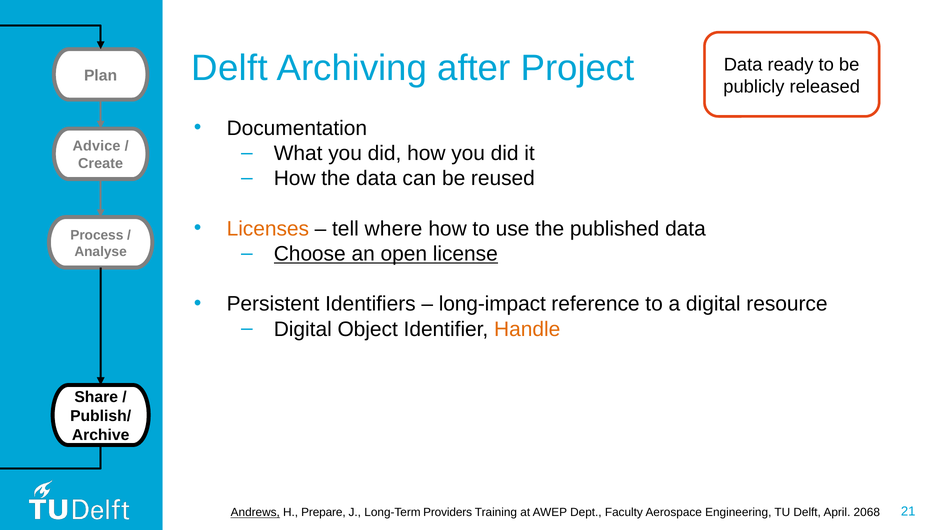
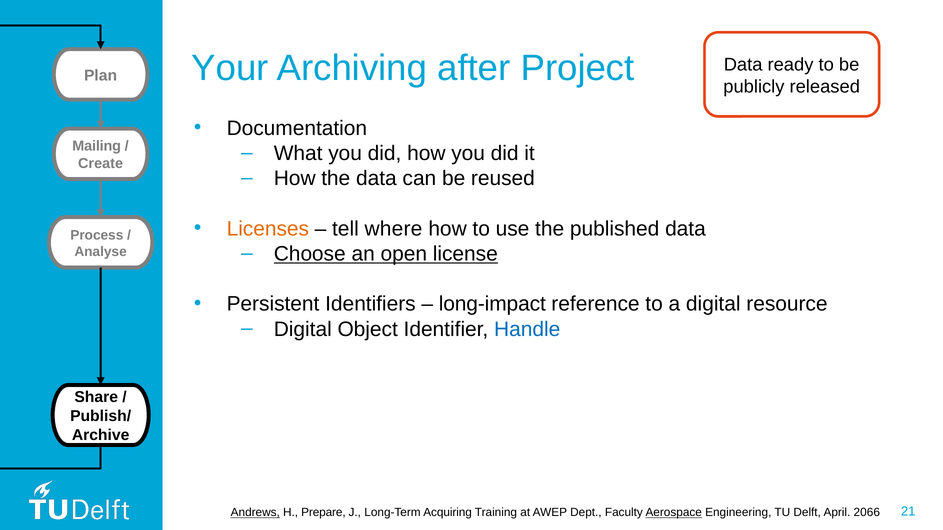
Delft: Delft -> Your (230, 68)
Advice: Advice -> Mailing (97, 146)
Handle colour: orange -> blue (527, 329)
Providers: Providers -> Acquiring (448, 513)
Aerospace underline: none -> present (674, 513)
2068: 2068 -> 2066 (867, 513)
